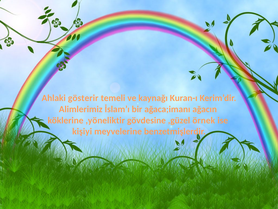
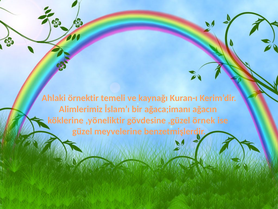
gösterir: gösterir -> örnektir (83, 98)
kişiyi: kişiyi -> güzel (82, 131)
